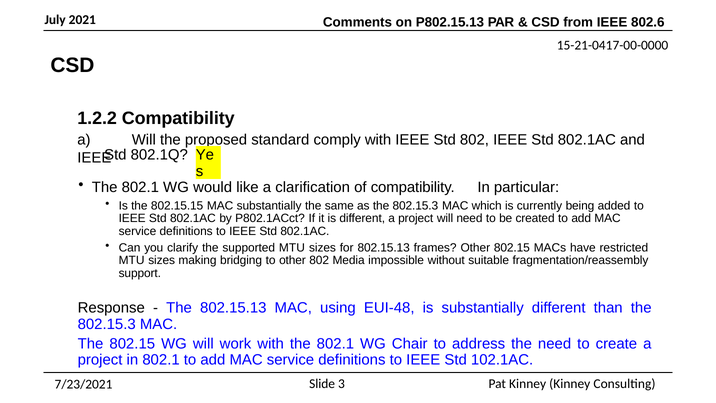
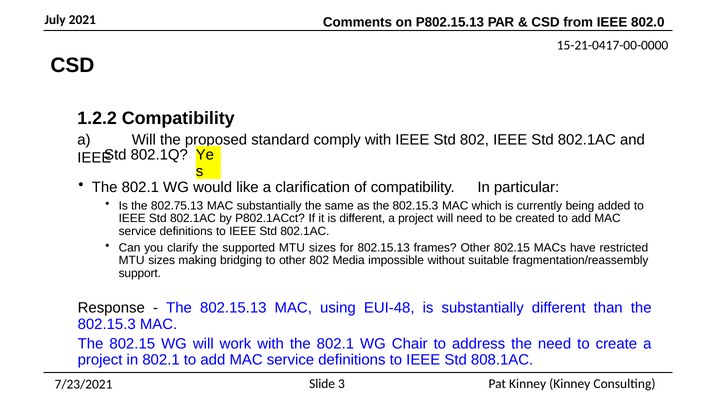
802.6: 802.6 -> 802.0 (648, 22)
802.15.15: 802.15.15 -> 802.75.13 (177, 206)
102.1AC: 102.1AC -> 808.1AC (502, 360)
